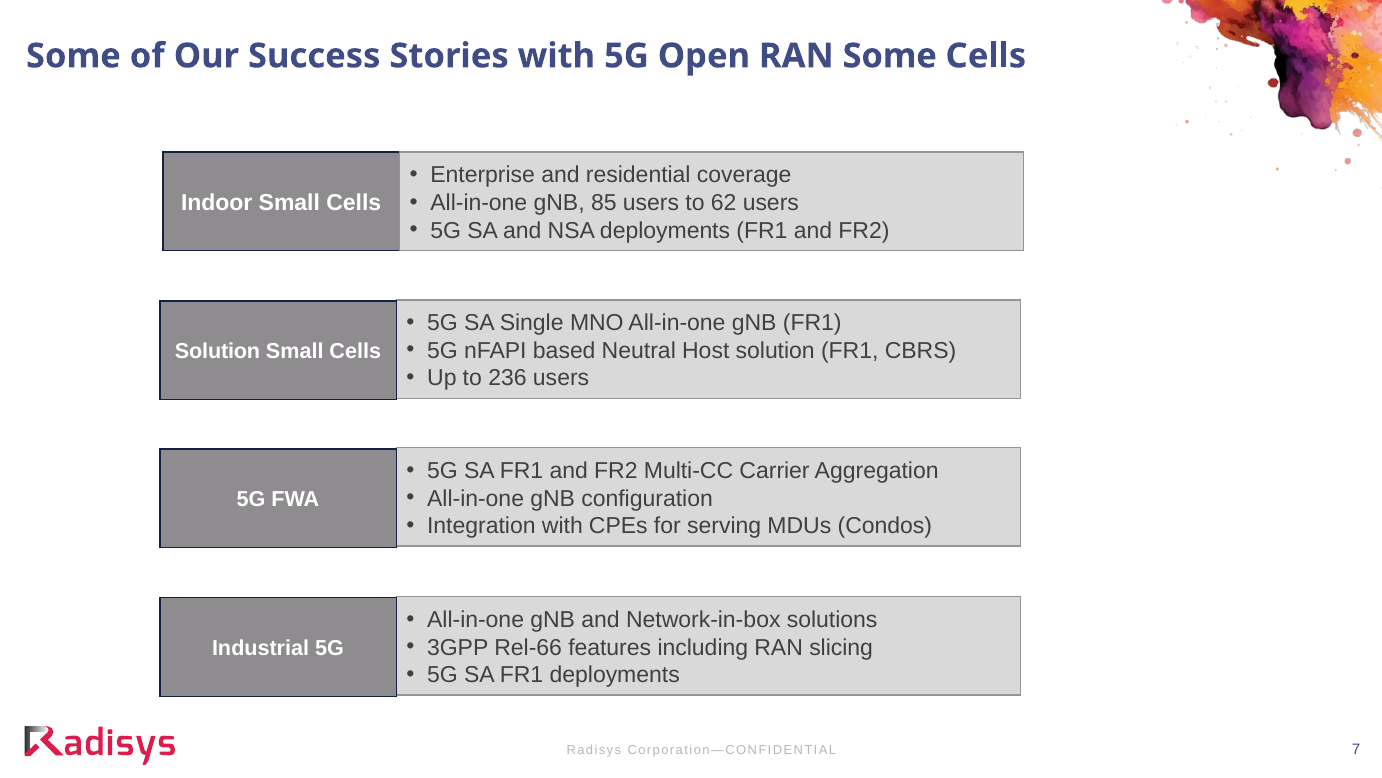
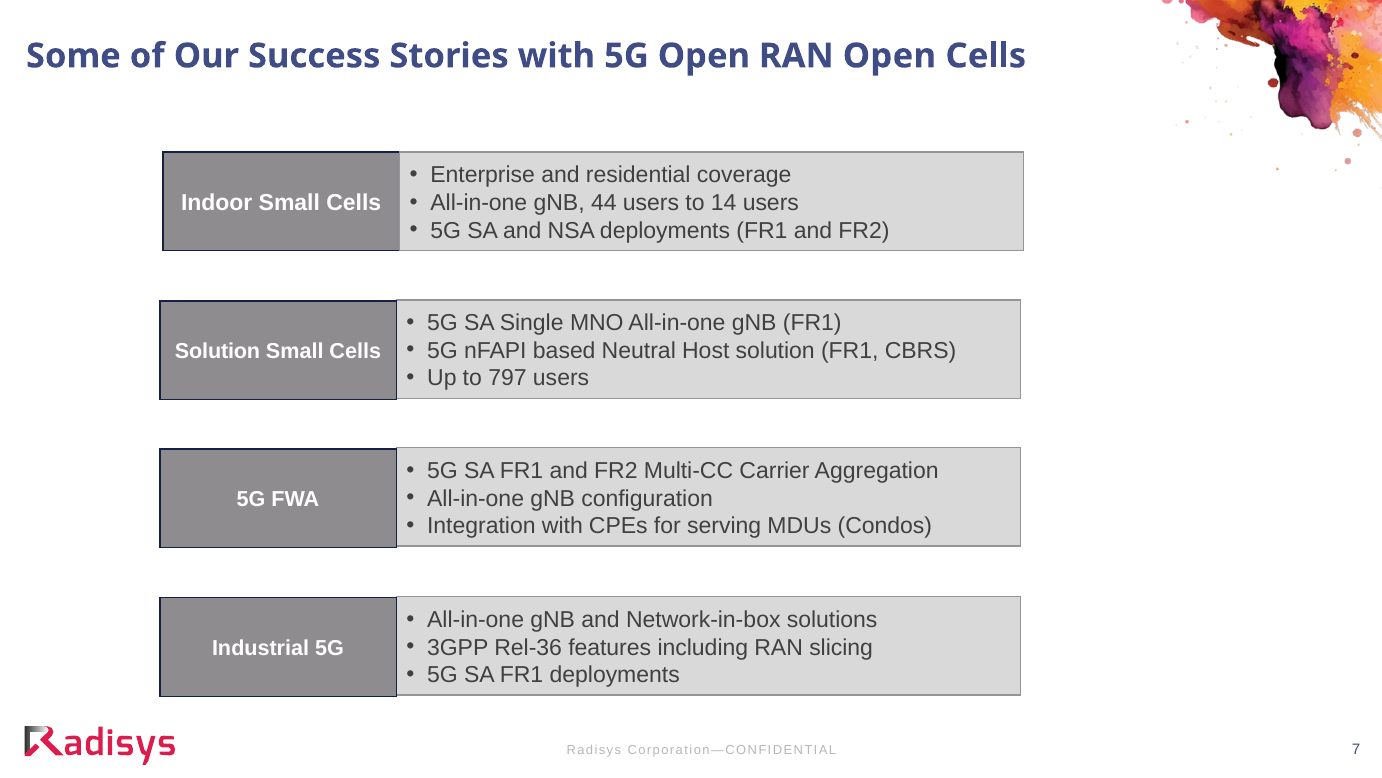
RAN Some: Some -> Open (889, 56)
85: 85 -> 44 (604, 203)
62: 62 -> 14 (724, 203)
236: 236 -> 797 (507, 378)
Rel-66: Rel-66 -> Rel-36 (528, 647)
